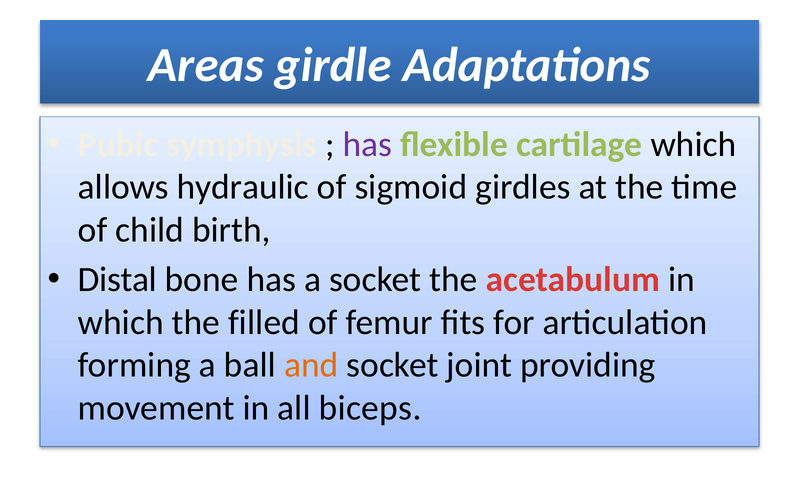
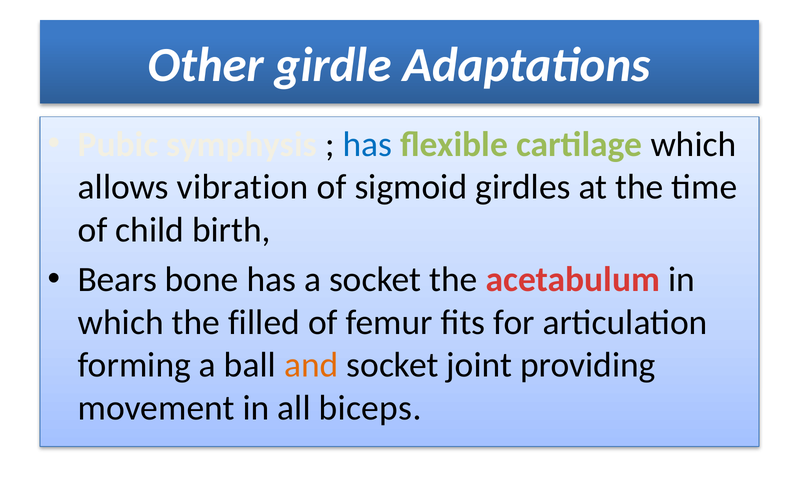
Areas: Areas -> Other (206, 65)
has colour: purple -> blue (367, 144)
hydraulic: hydraulic -> vibration (243, 187)
Distal: Distal -> Bears (117, 279)
